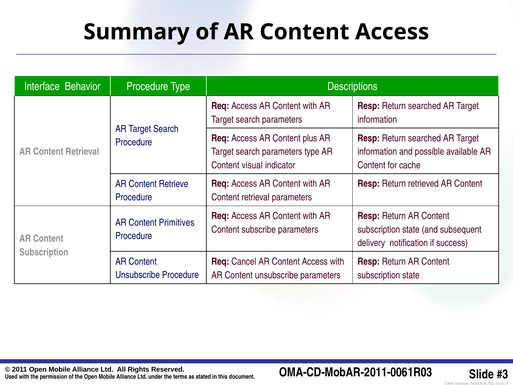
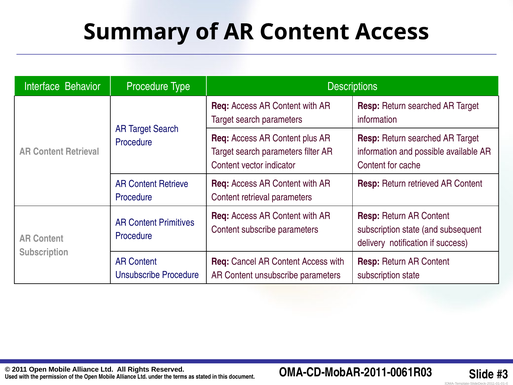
parameters type: type -> filter (312, 152)
visual: visual -> vector (252, 165)
